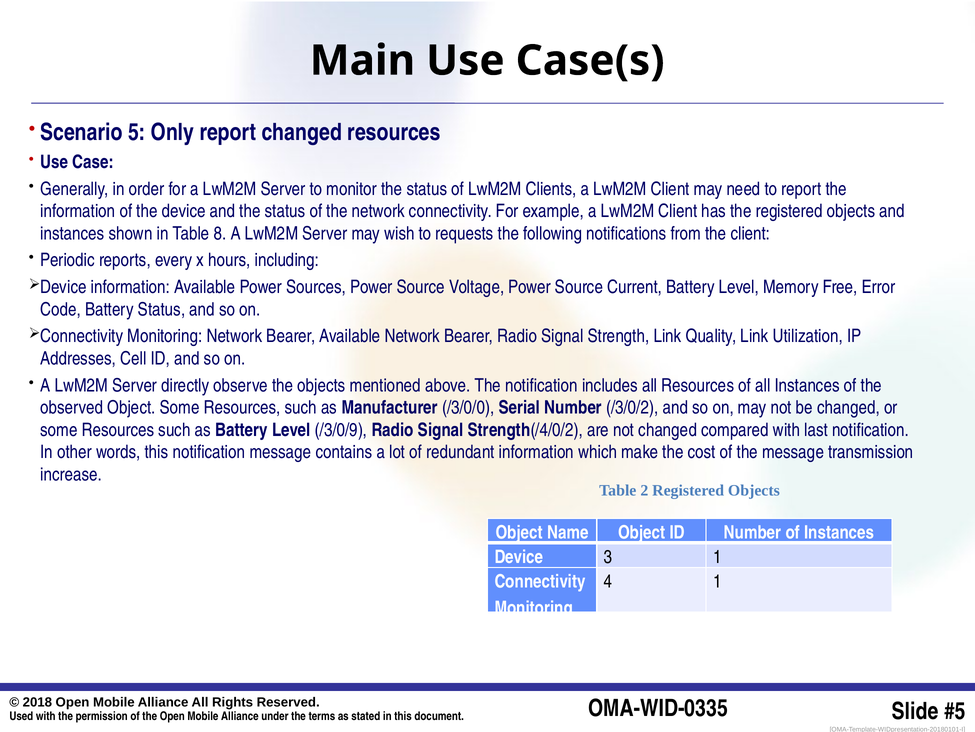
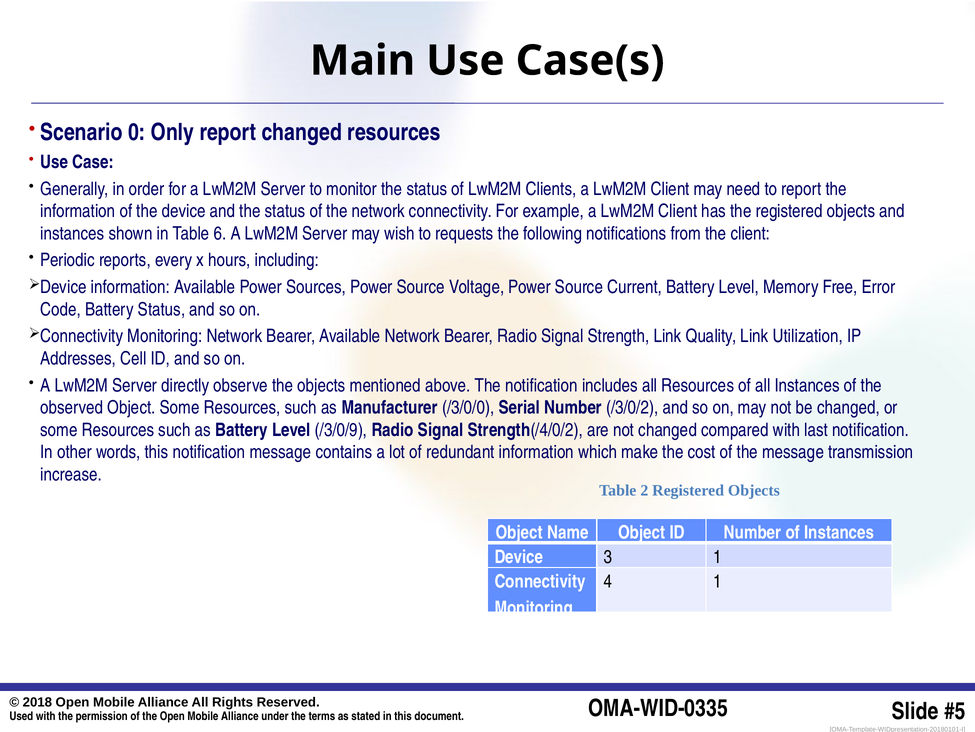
5: 5 -> 0 (137, 132)
8: 8 -> 6 (220, 233)
